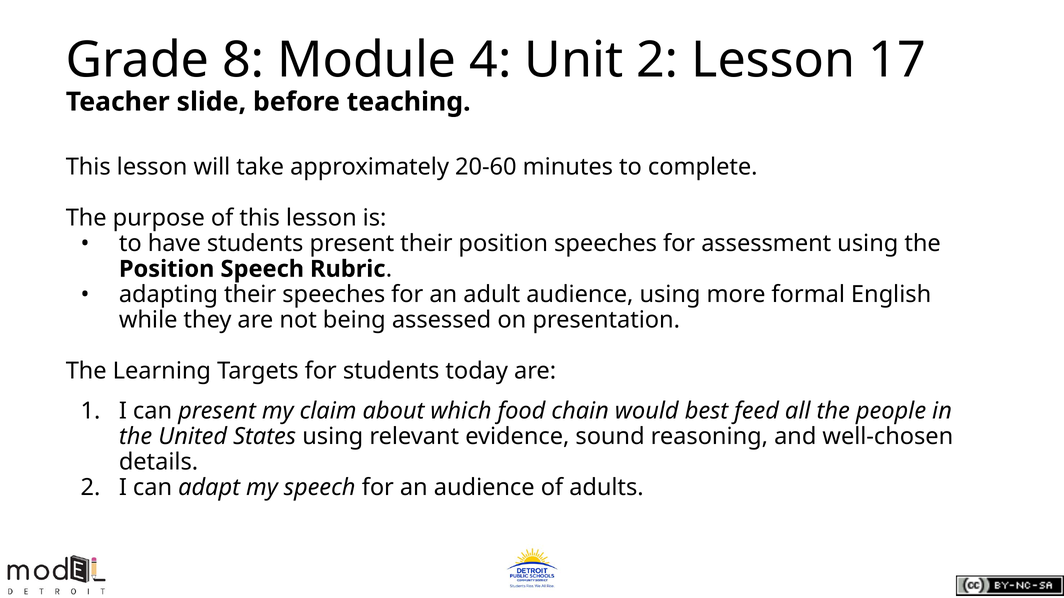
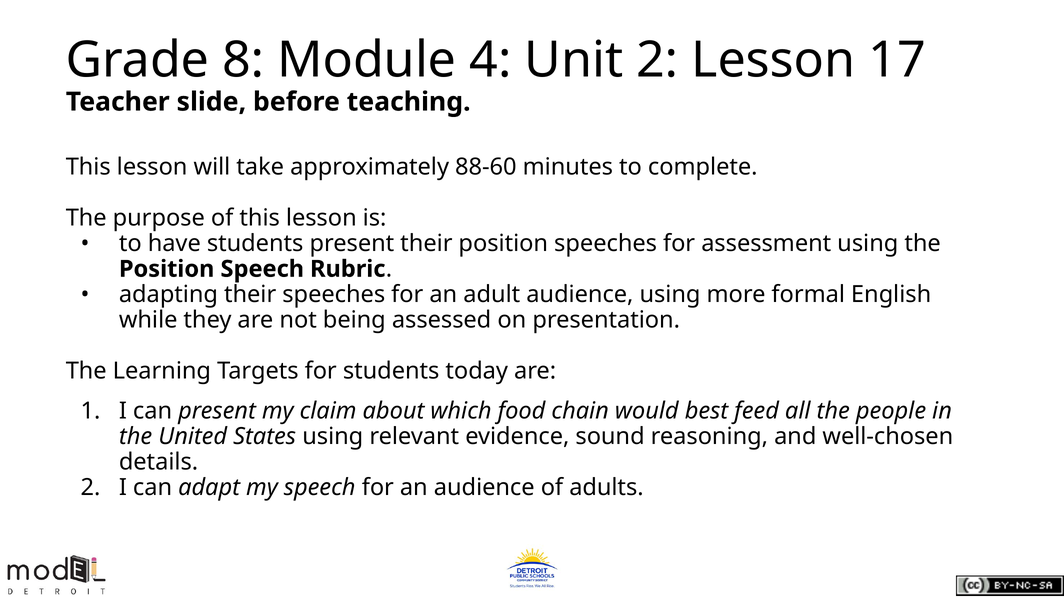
20-60: 20-60 -> 88-60 (486, 167)
